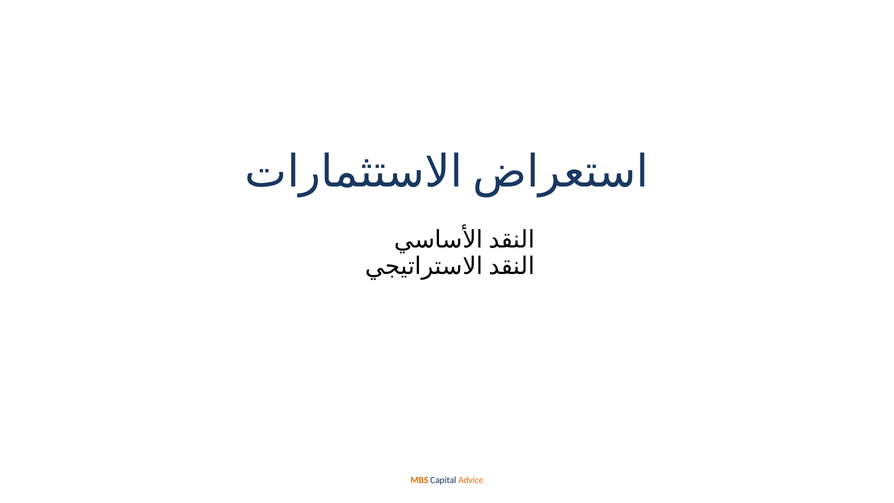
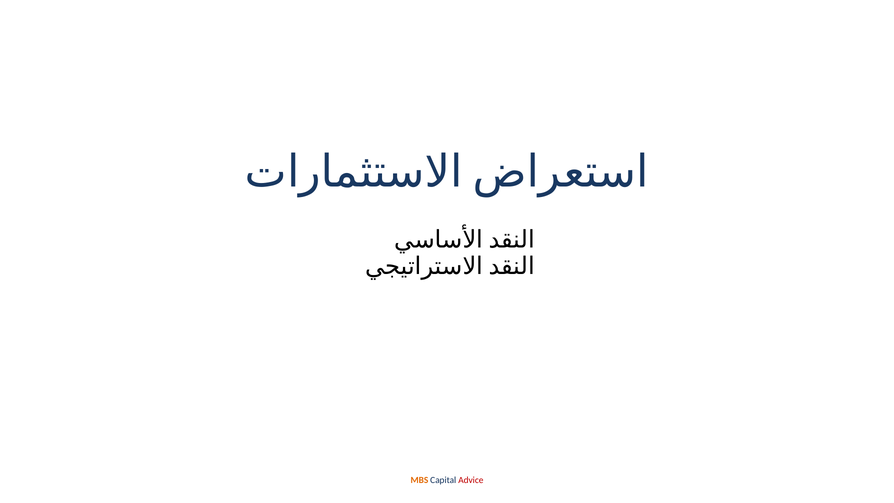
Advice colour: orange -> red (471, 480)
